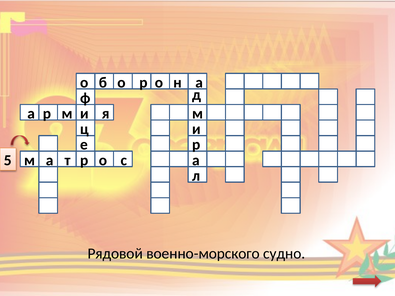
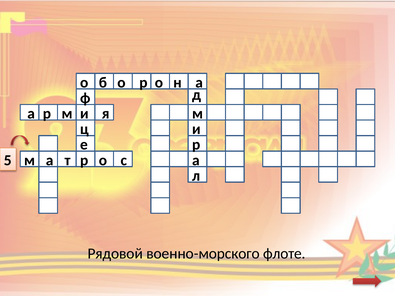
судно: судно -> флоте (284, 254)
